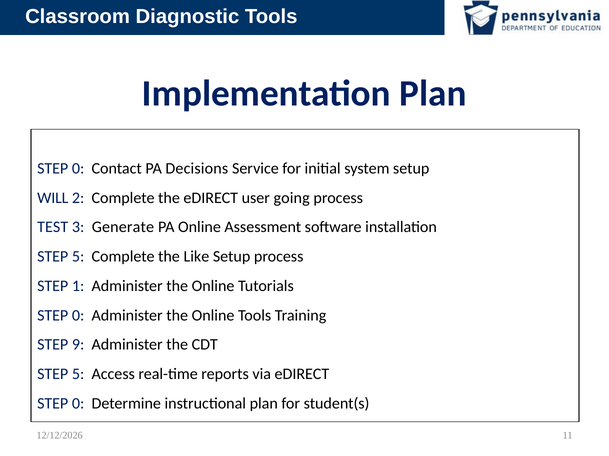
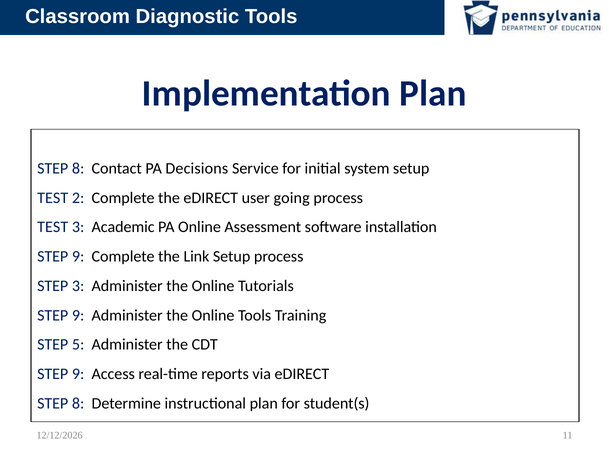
0: 0 -> 8 (78, 169)
WILL: WILL -> TEST (53, 198)
Generate: Generate -> Academic (123, 228)
5: 5 -> 9 (78, 257)
Like: Like -> Link (196, 257)
STEP 1: 1 -> 3 (78, 286)
0: 0 -> 9 (78, 316)
9: 9 -> 5 (78, 345)
5: 5 -> 9 (78, 375)
0: 0 -> 8 (78, 404)
